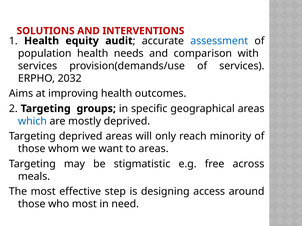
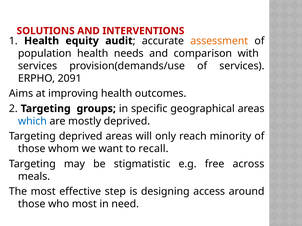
assessment colour: blue -> orange (219, 41)
2032: 2032 -> 2091 (70, 79)
to areas: areas -> recall (153, 149)
